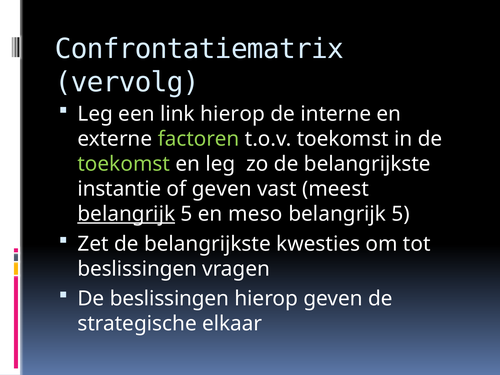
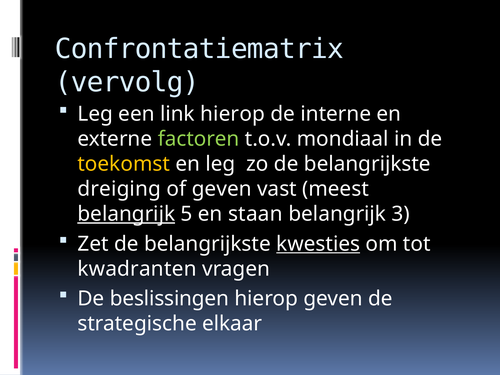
t.o.v toekomst: toekomst -> mondiaal (343, 139)
toekomst colour: light green -> yellow (124, 164)
instantie: instantie -> dreiging (119, 189)
meso: meso -> staan (255, 214)
5: 5 -> 3 (401, 214)
kwesties underline: none -> present (318, 244)
beslissingen: beslissingen -> kwadranten (137, 269)
